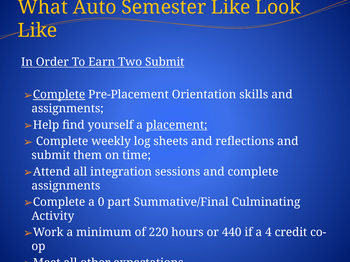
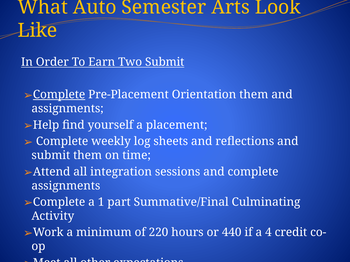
Semester Like: Like -> Arts (231, 7)
Orientation skills: skills -> them (254, 95)
placement underline: present -> none (177, 125)
0: 0 -> 1 (101, 202)
